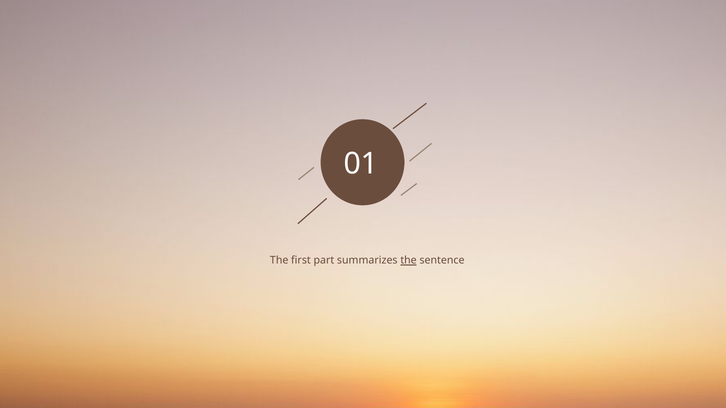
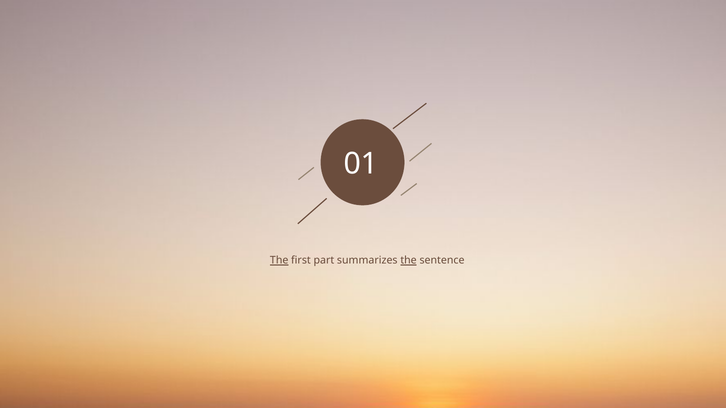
The underline: none -> present (279, 261)
